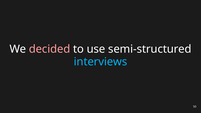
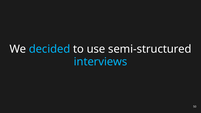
decided colour: pink -> light blue (50, 49)
